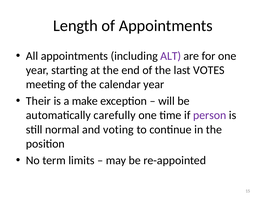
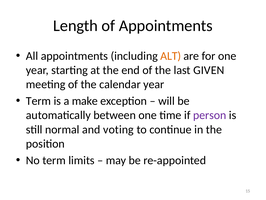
ALT colour: purple -> orange (171, 56)
VOTES: VOTES -> GIVEN (209, 70)
Their: Their -> Term (38, 101)
carefully: carefully -> between (115, 115)
